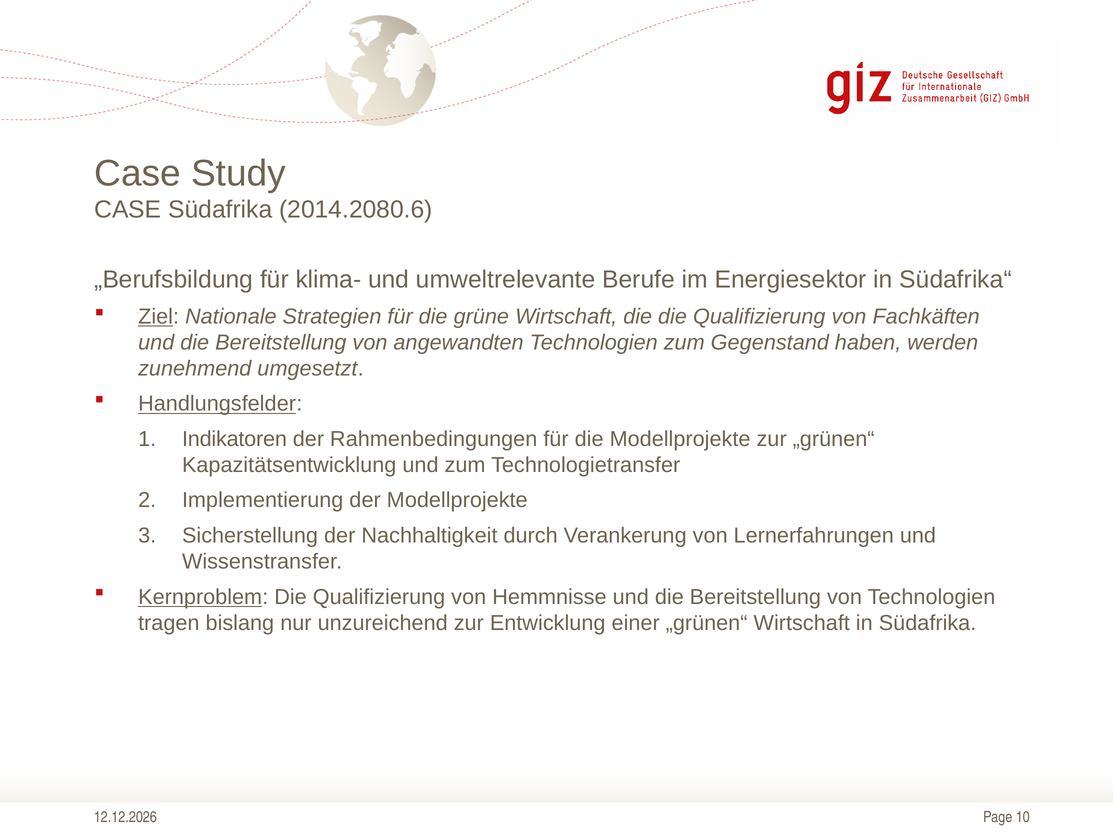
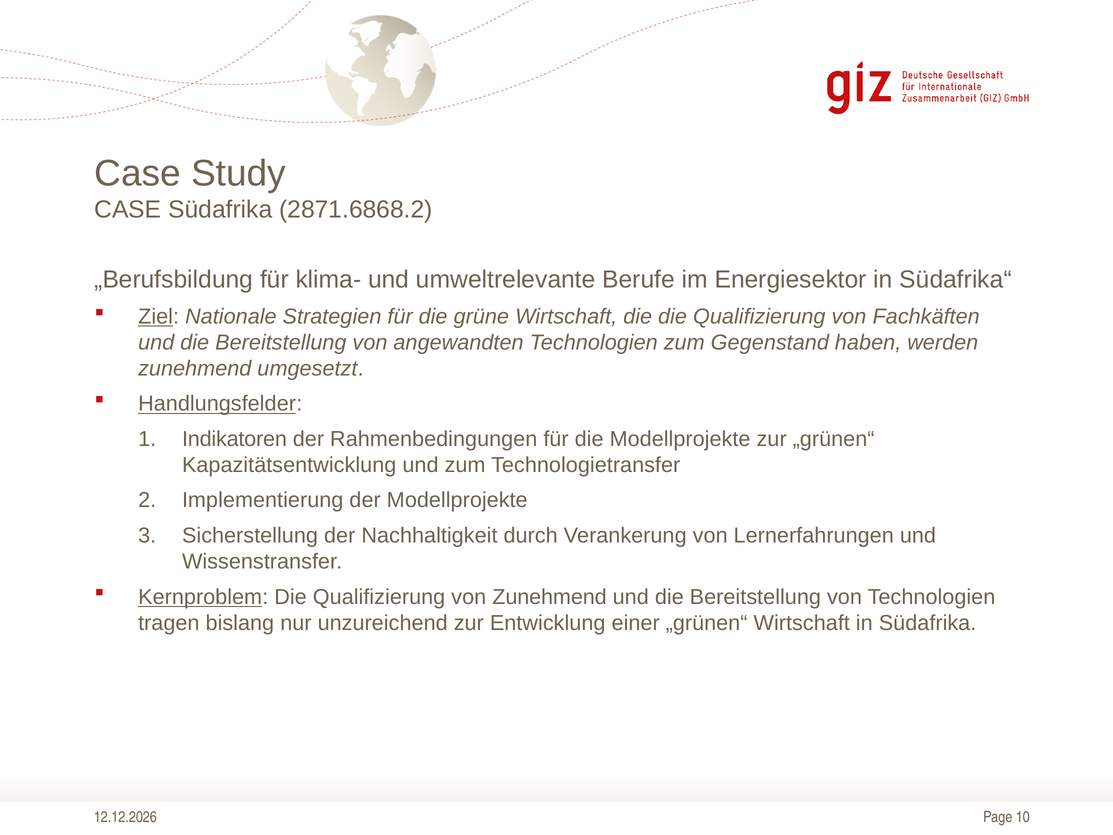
2014.2080.6: 2014.2080.6 -> 2871.6868.2 (356, 210)
von Hemmnisse: Hemmnisse -> Zunehmend (550, 597)
